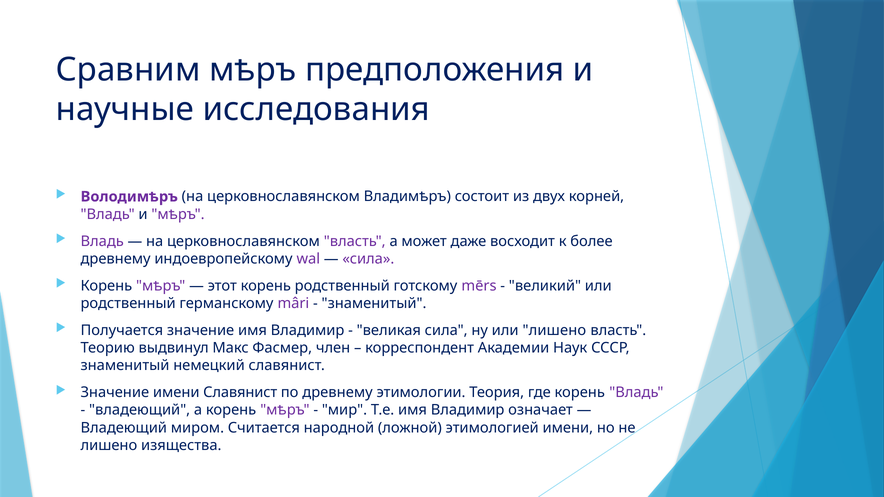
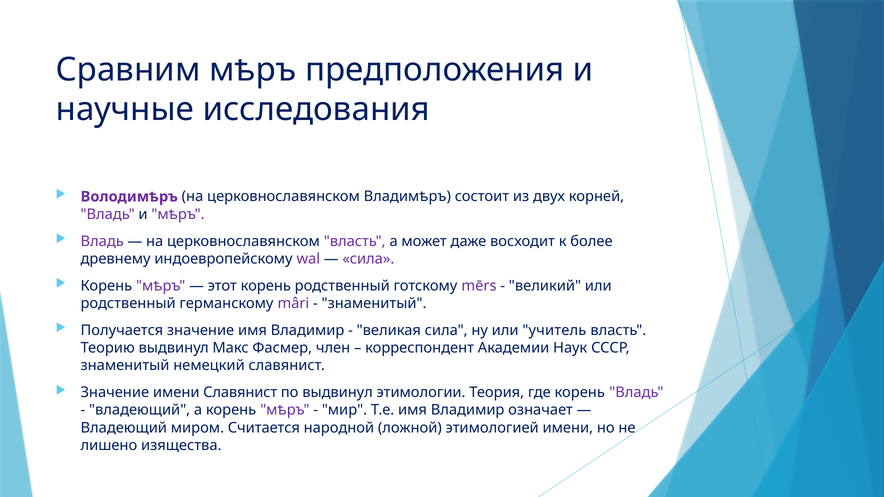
или лишено: лишено -> учитель (554, 330)
по древнему: древнему -> выдвинул (338, 393)
